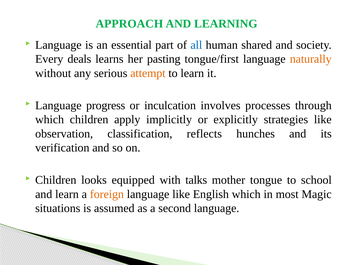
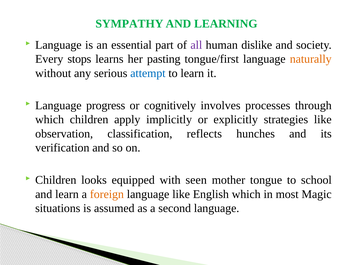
APPROACH: APPROACH -> SYMPATHY (129, 24)
all colour: blue -> purple (196, 45)
shared: shared -> dislike (257, 45)
deals: deals -> stops (79, 59)
attempt colour: orange -> blue (148, 73)
inculcation: inculcation -> cognitively (170, 105)
talks: talks -> seen (196, 180)
